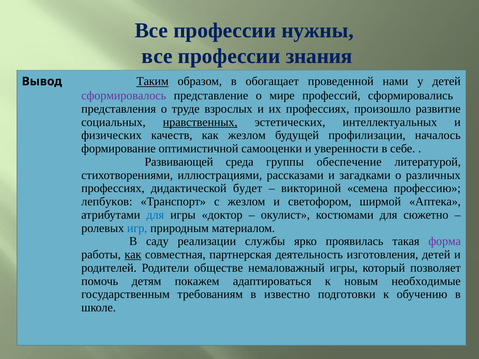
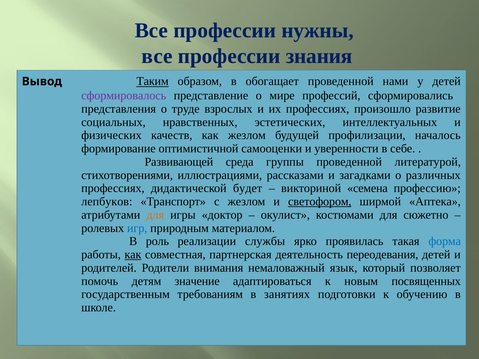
нравственных underline: present -> none (200, 122)
группы обеспечение: обеспечение -> проведенной (349, 162)
светофором underline: none -> present (320, 202)
для colour: blue -> orange (155, 215)
саду: саду -> роль (157, 241)
форма colour: purple -> blue (445, 241)
изготовления: изготовления -> переодевания (383, 255)
обществе: обществе -> внимания (219, 268)
немаловажный игры: игры -> язык (344, 268)
покажем: покажем -> значение (197, 281)
необходимые: необходимые -> посвященных (426, 281)
известно: известно -> занятиях (287, 295)
